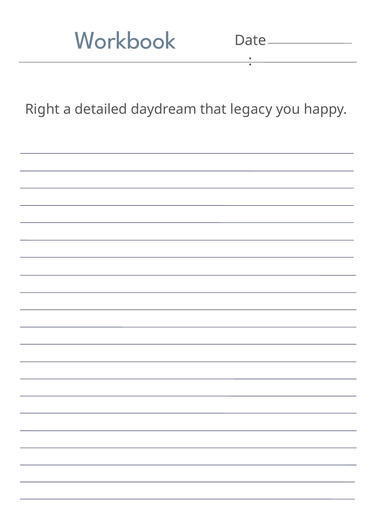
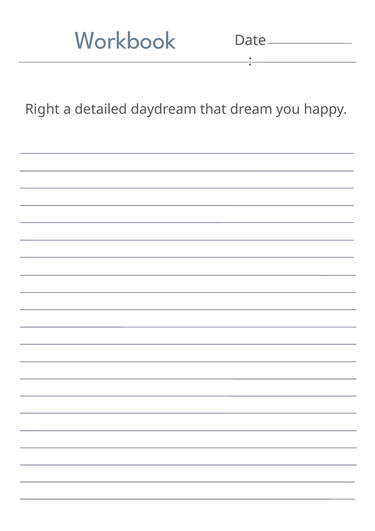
legacy: legacy -> dream (251, 109)
